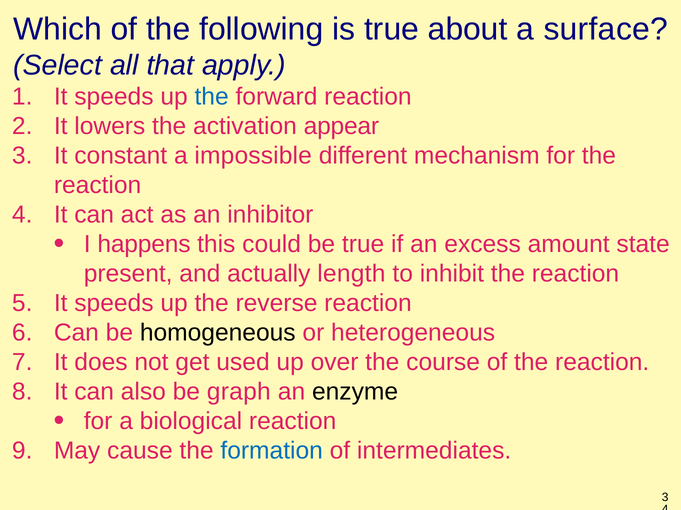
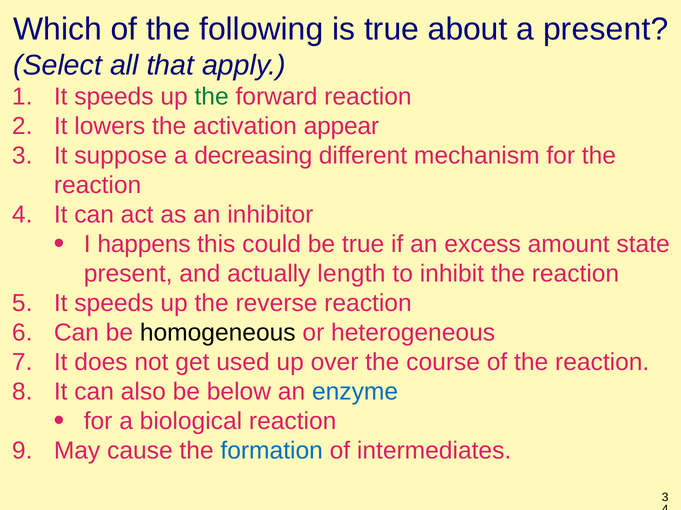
a surface: surface -> present (606, 29)
the colour: blue -> green (212, 97)
constant: constant -> suppose (121, 156)
impossible: impossible -> decreasing (253, 156)
graph: graph -> below (239, 392)
enzyme colour: black -> blue (355, 392)
